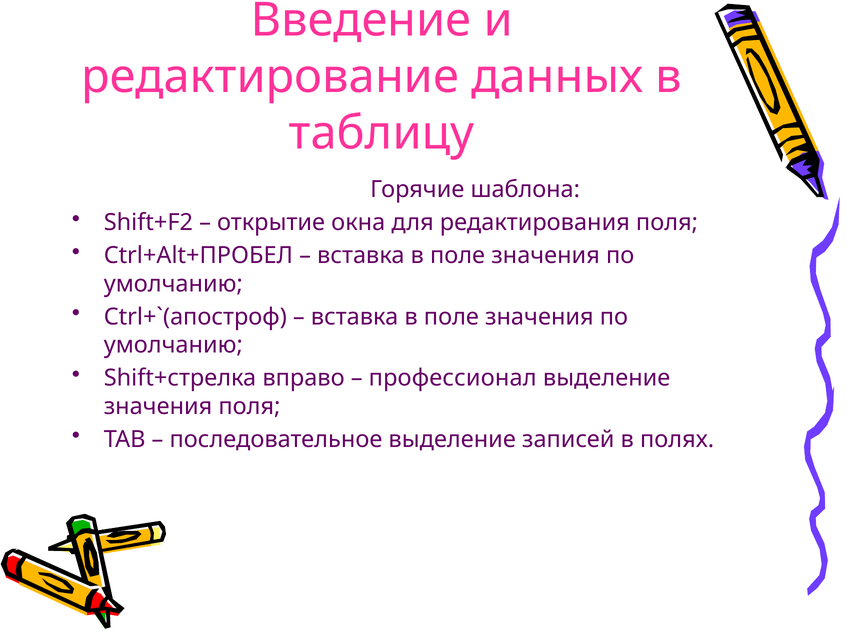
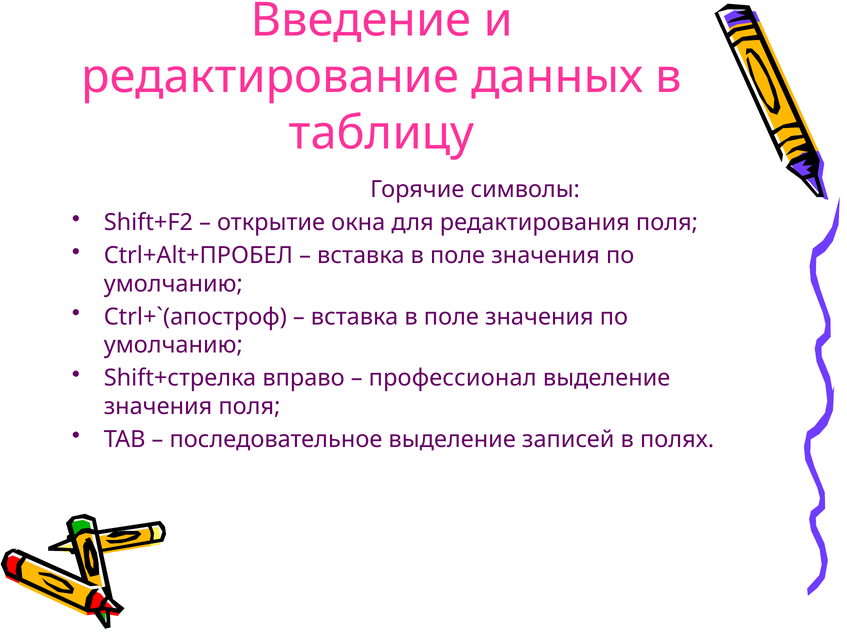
шаблона: шаблона -> символы (525, 189)
